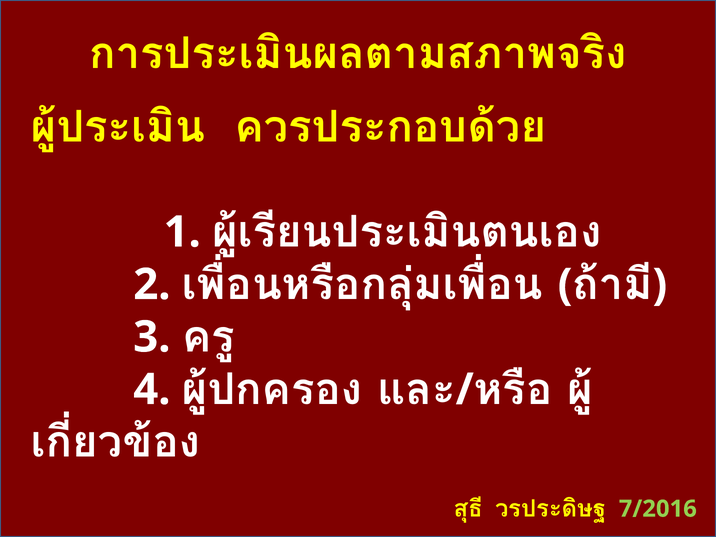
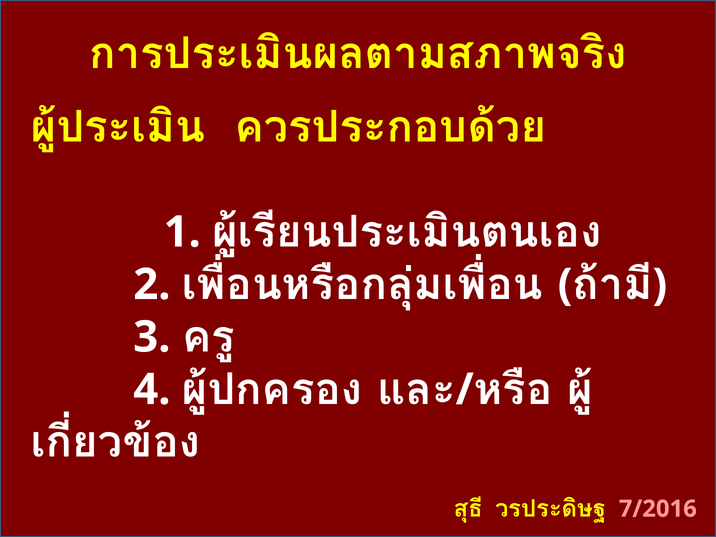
7/2016 colour: light green -> pink (658, 509)
